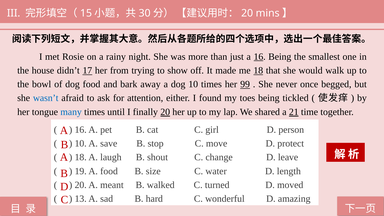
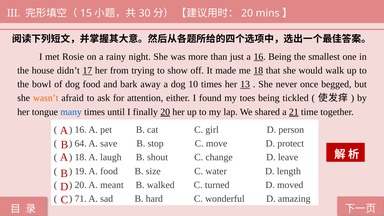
99: 99 -> 13 (245, 84)
wasn’t colour: blue -> orange (46, 98)
10: 10 -> 64 (81, 143)
13: 13 -> 71 (81, 199)
